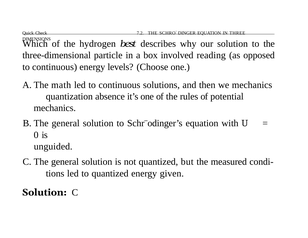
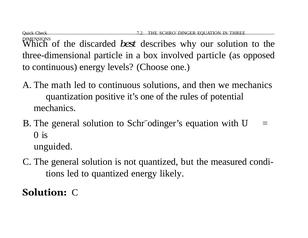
hydrogen: hydrogen -> discarded (98, 44)
involved reading: reading -> particle (211, 55)
absence: absence -> positive (110, 96)
given: given -> likely (172, 173)
